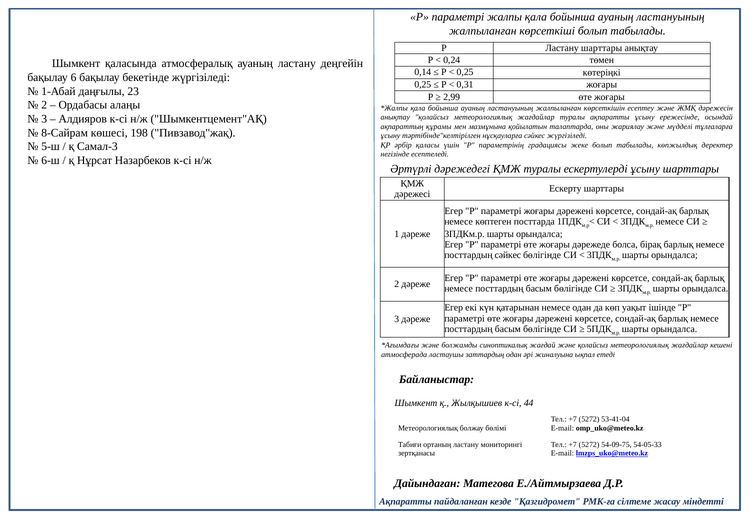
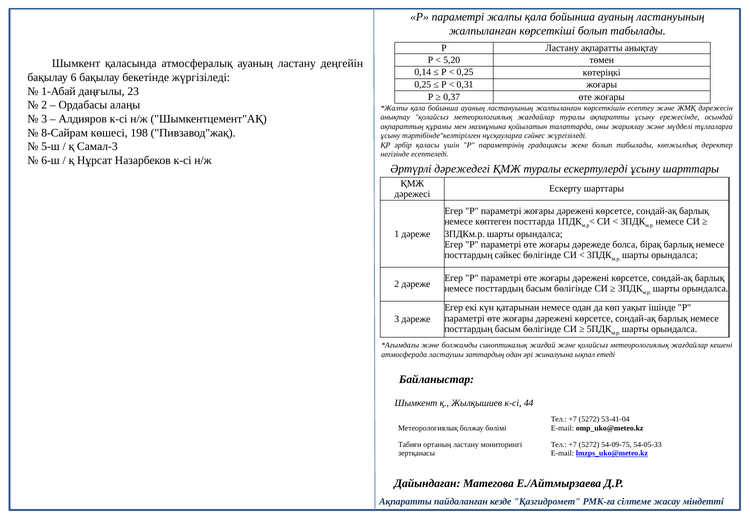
Ластану шарттары: шарттары -> ақпаратты (602, 48)
0,24: 0,24 -> 5,20 (452, 60)
2,99: 2,99 -> 0,37 (452, 97)
